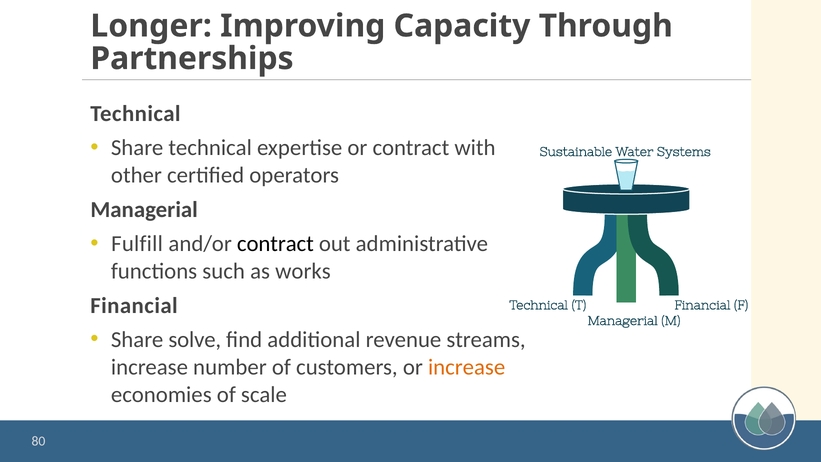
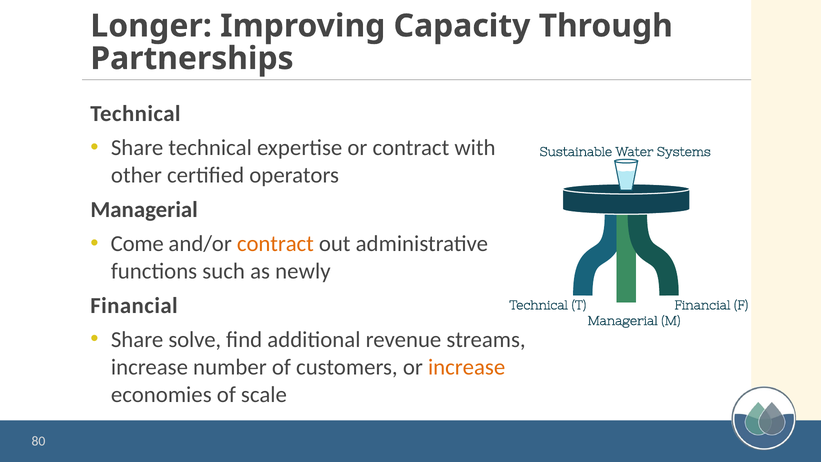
Fulfill: Fulfill -> Come (137, 244)
contract colour: black -> orange (275, 244)
works: works -> newly (303, 271)
